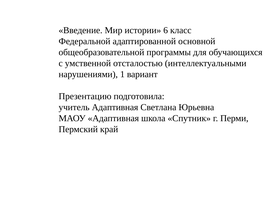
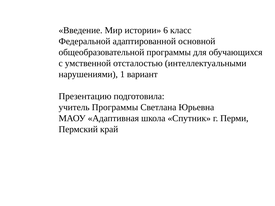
учитель Адаптивная: Адаптивная -> Программы (115, 107)
